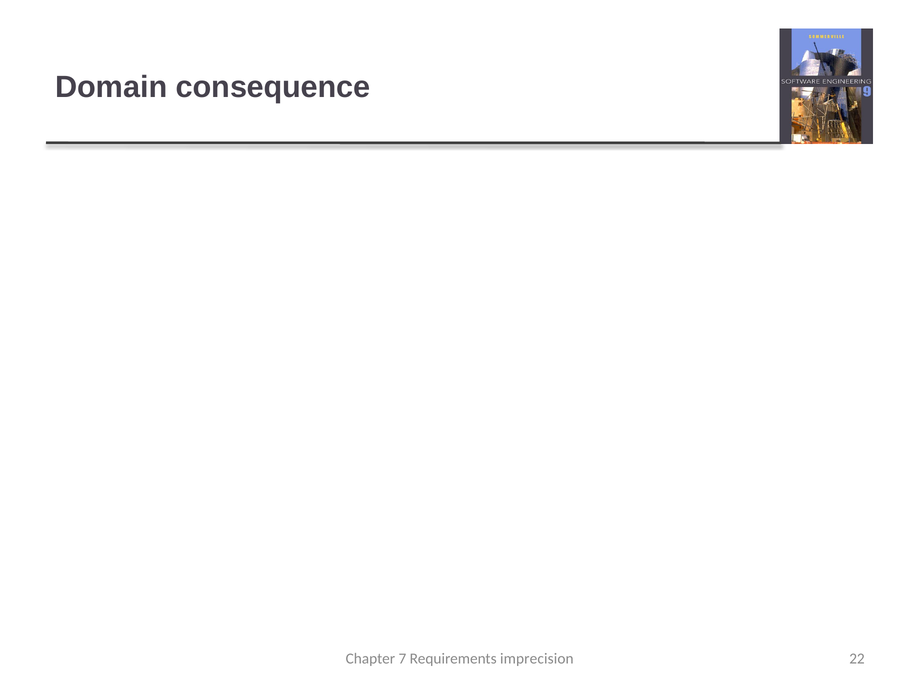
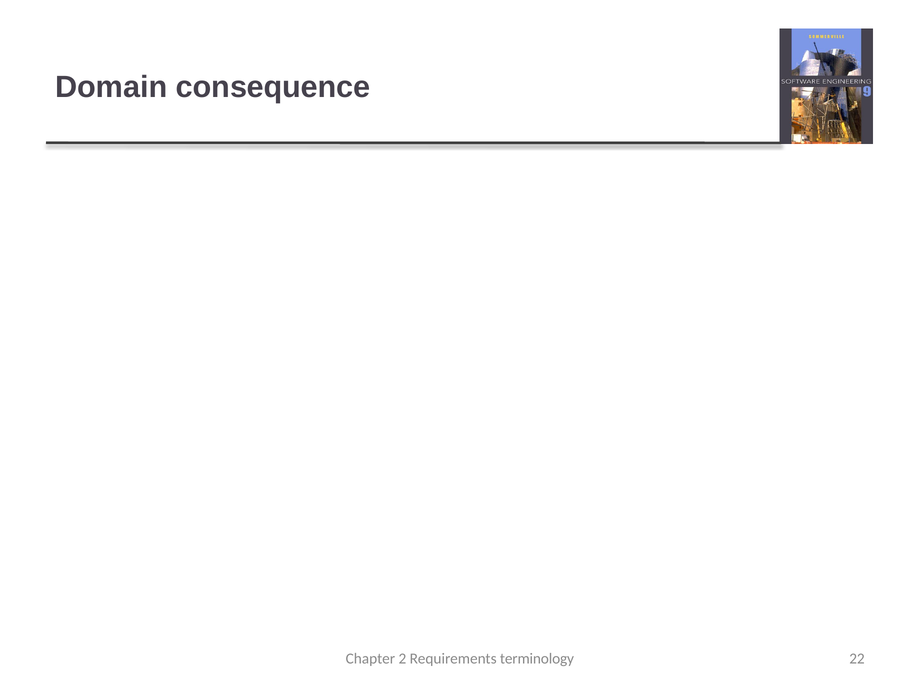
7: 7 -> 2 (402, 659)
imprecision: imprecision -> terminology (537, 659)
